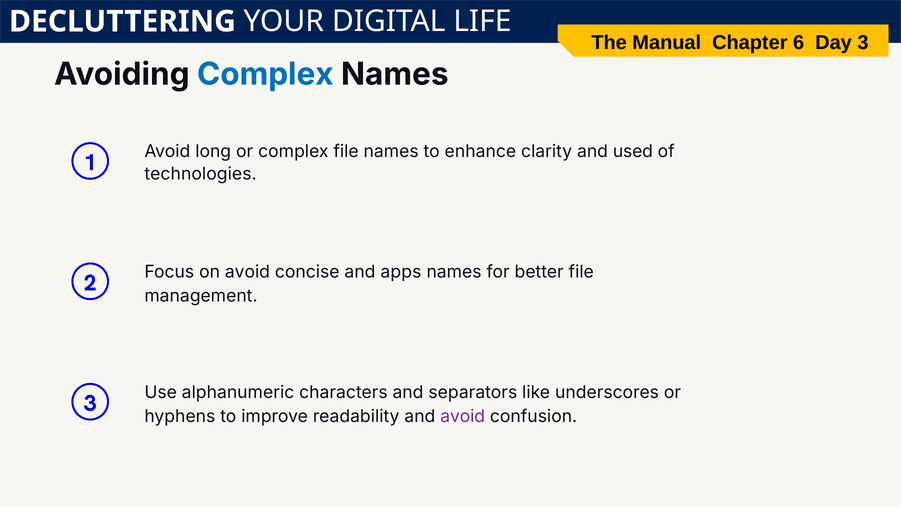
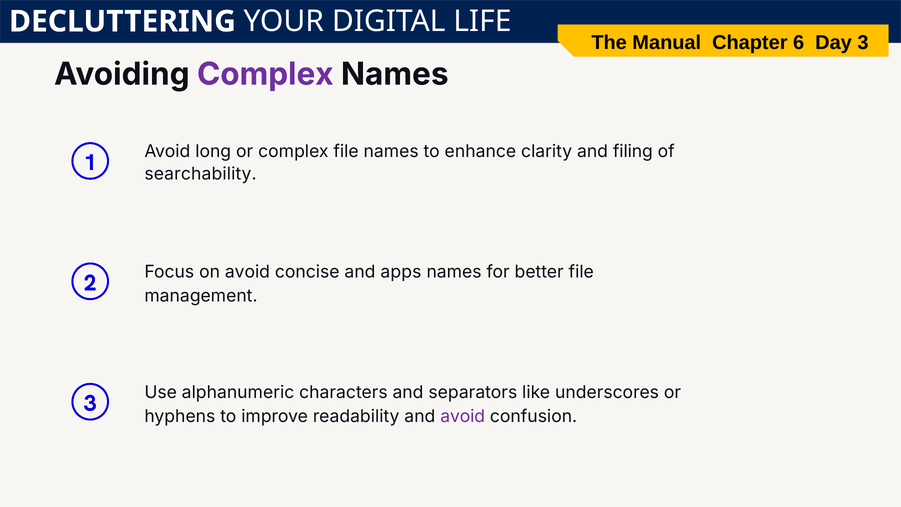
Complex colour: blue -> purple (265, 74)
used: used -> filing (633, 152)
technologies: technologies -> searchability (200, 174)
